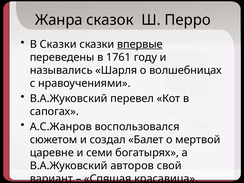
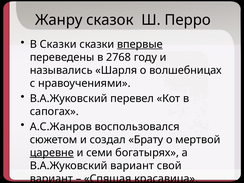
Жанра: Жанра -> Жанру (59, 20)
1761: 1761 -> 2768 (119, 57)
Балет: Балет -> Брату (146, 140)
царевне underline: none -> present (52, 153)
В.А.Жуковский авторов: авторов -> вариант (132, 166)
